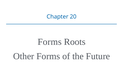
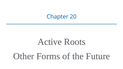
Forms: Forms -> Active (50, 42)
